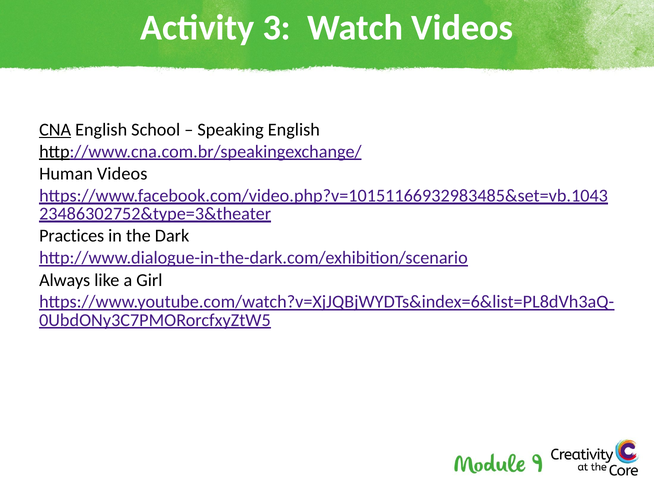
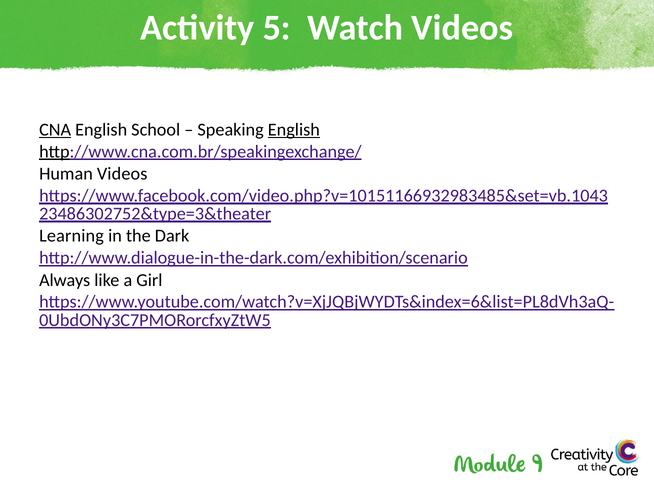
3: 3 -> 5 (277, 28)
English underline: none -> present (294, 130)
Practices: Practices -> Learning (72, 236)
